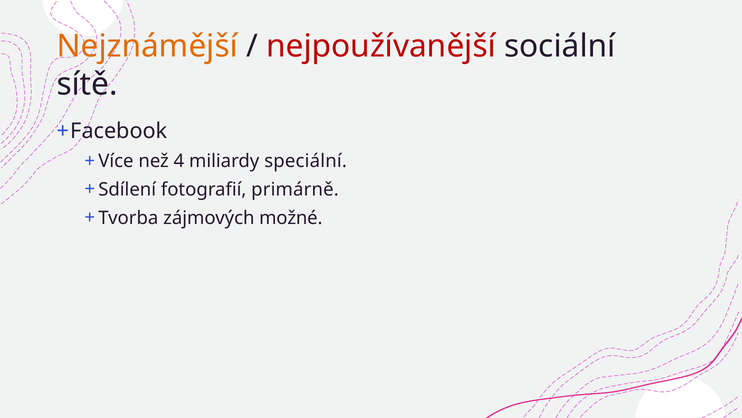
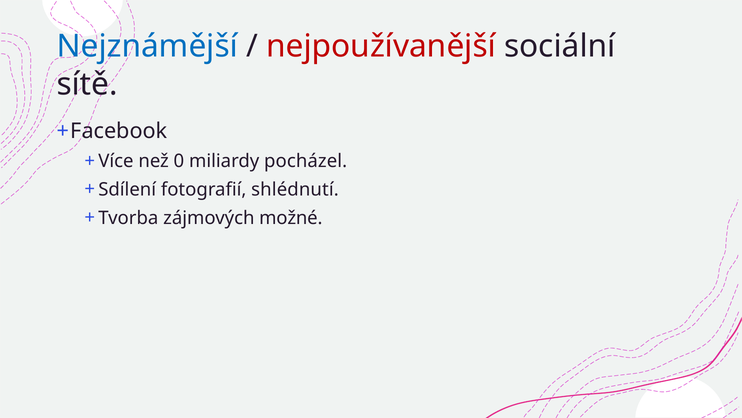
Nejznámější colour: orange -> blue (147, 46)
4: 4 -> 0 (179, 161)
speciální: speciální -> pocházel (306, 161)
primárně: primárně -> shlédnutí (295, 189)
